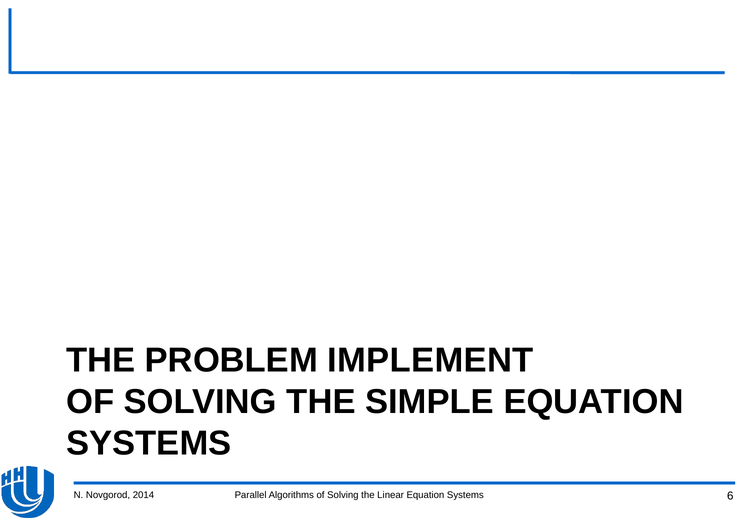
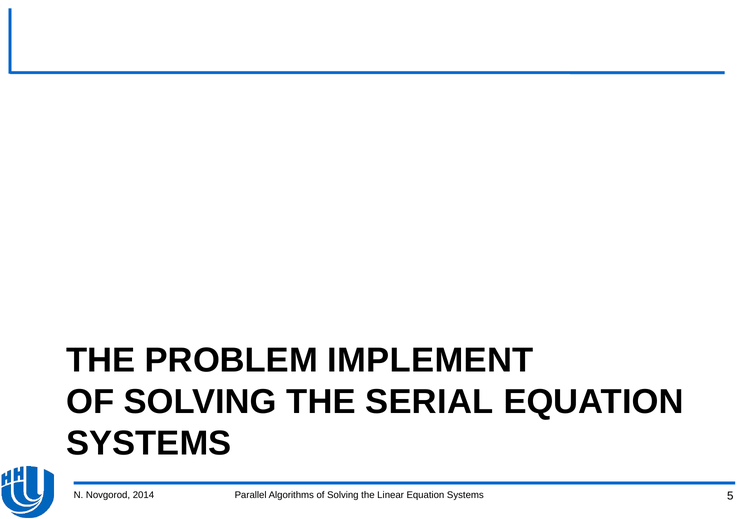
SIMPLE: SIMPLE -> SERIAL (429, 402)
6: 6 -> 5 (730, 496)
